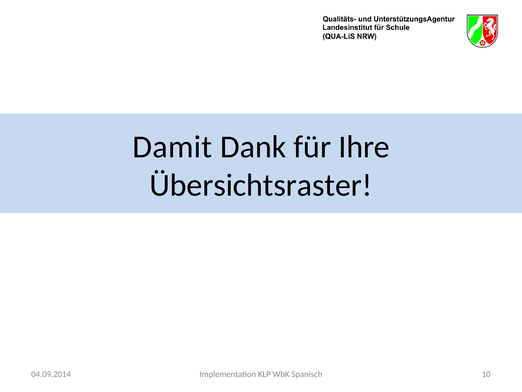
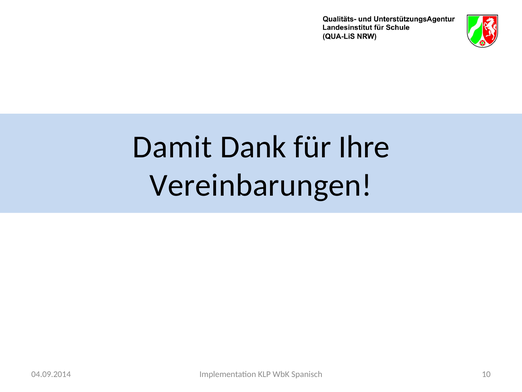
Übersichtsraster: Übersichtsraster -> Vereinbarungen (261, 185)
